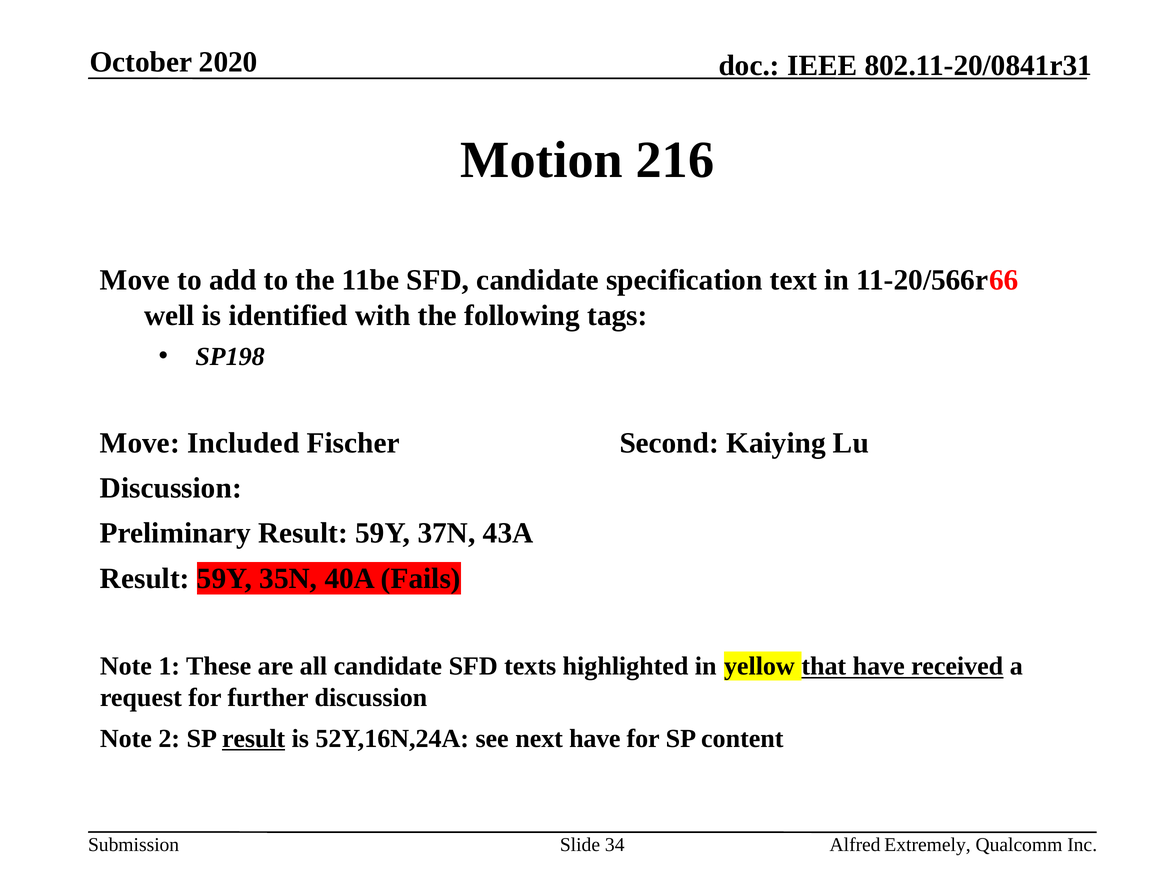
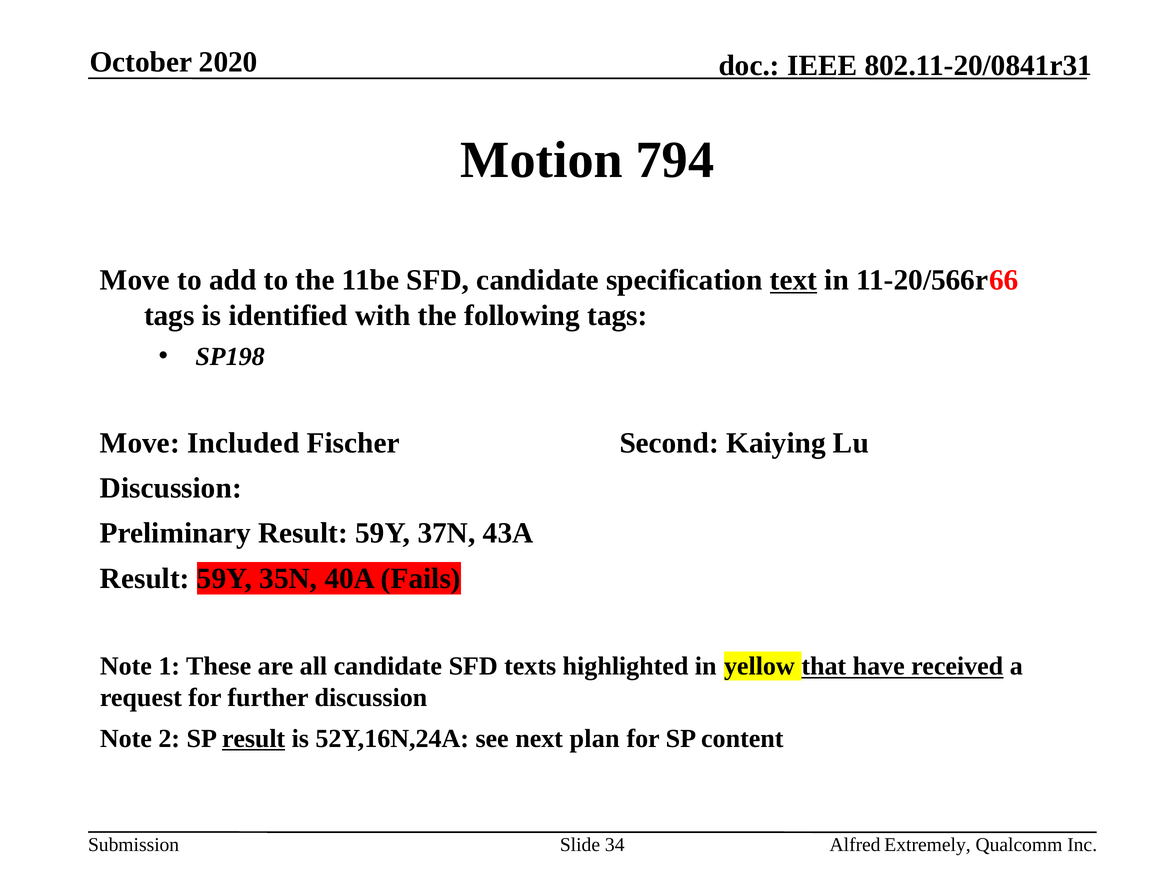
216: 216 -> 794 (675, 160)
text underline: none -> present (793, 280)
well: well -> tags (169, 315)
next have: have -> plan (595, 739)
